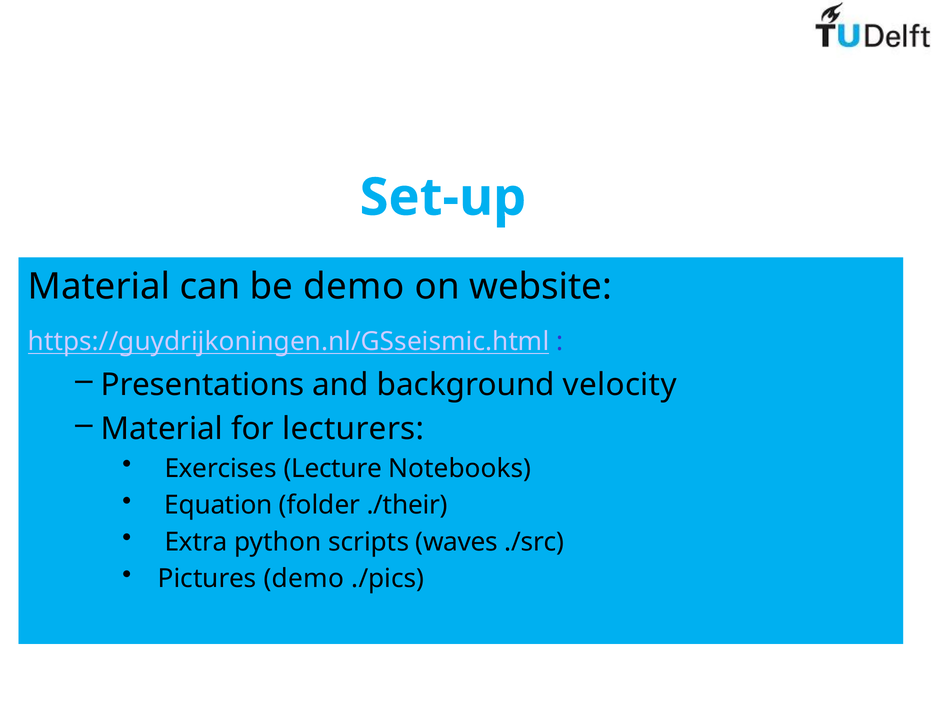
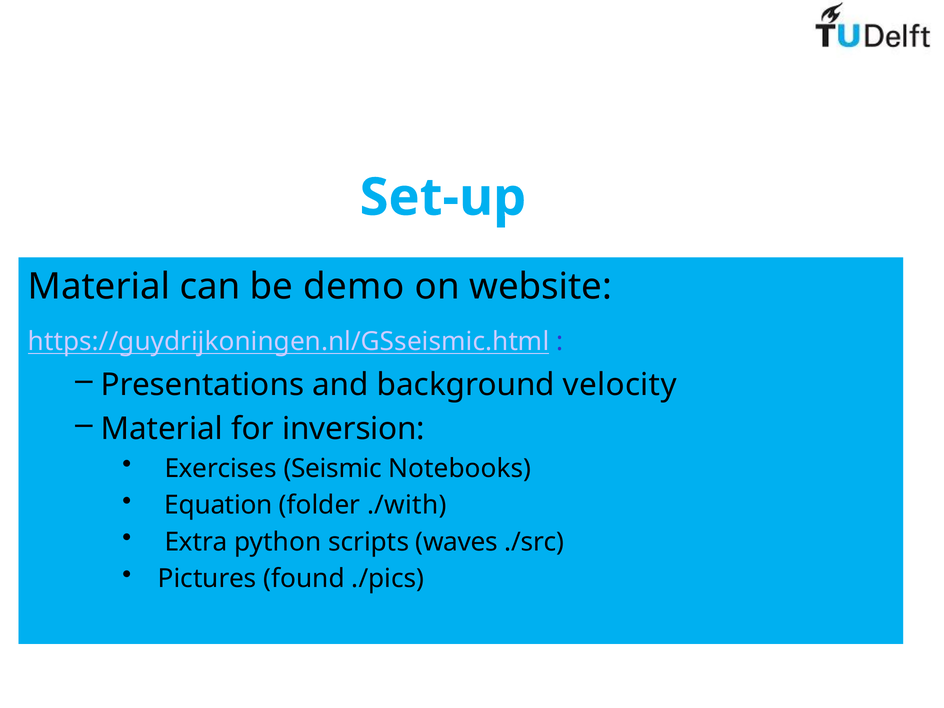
lecturers: lecturers -> inversion (354, 429)
Lecture: Lecture -> Seismic (333, 468)
./their: ./their -> ./with (407, 505)
Pictures demo: demo -> found (304, 579)
